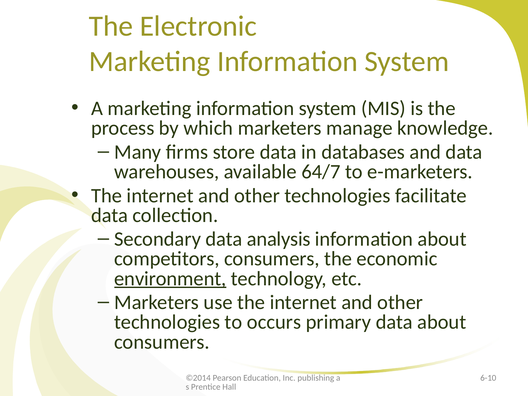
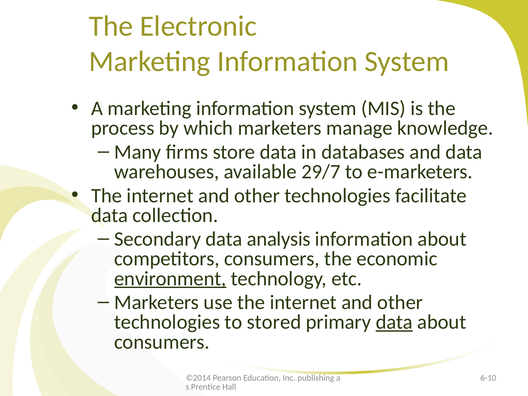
64/7: 64/7 -> 29/7 (321, 172)
occurs: occurs -> stored (274, 322)
data underline: none -> present (394, 322)
